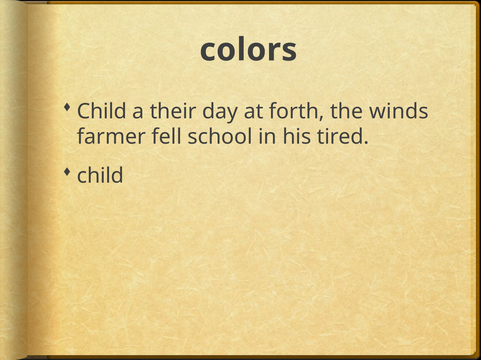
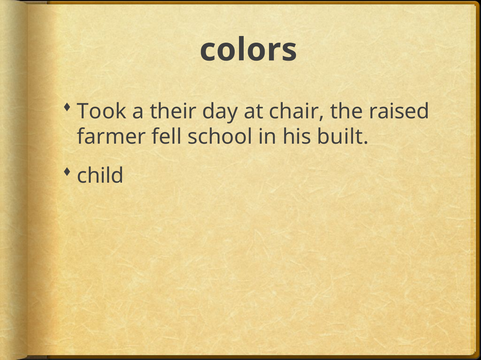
Child: Child -> Took (102, 112)
forth: forth -> chair (297, 112)
winds: winds -> raised (399, 112)
tired: tired -> built (343, 137)
